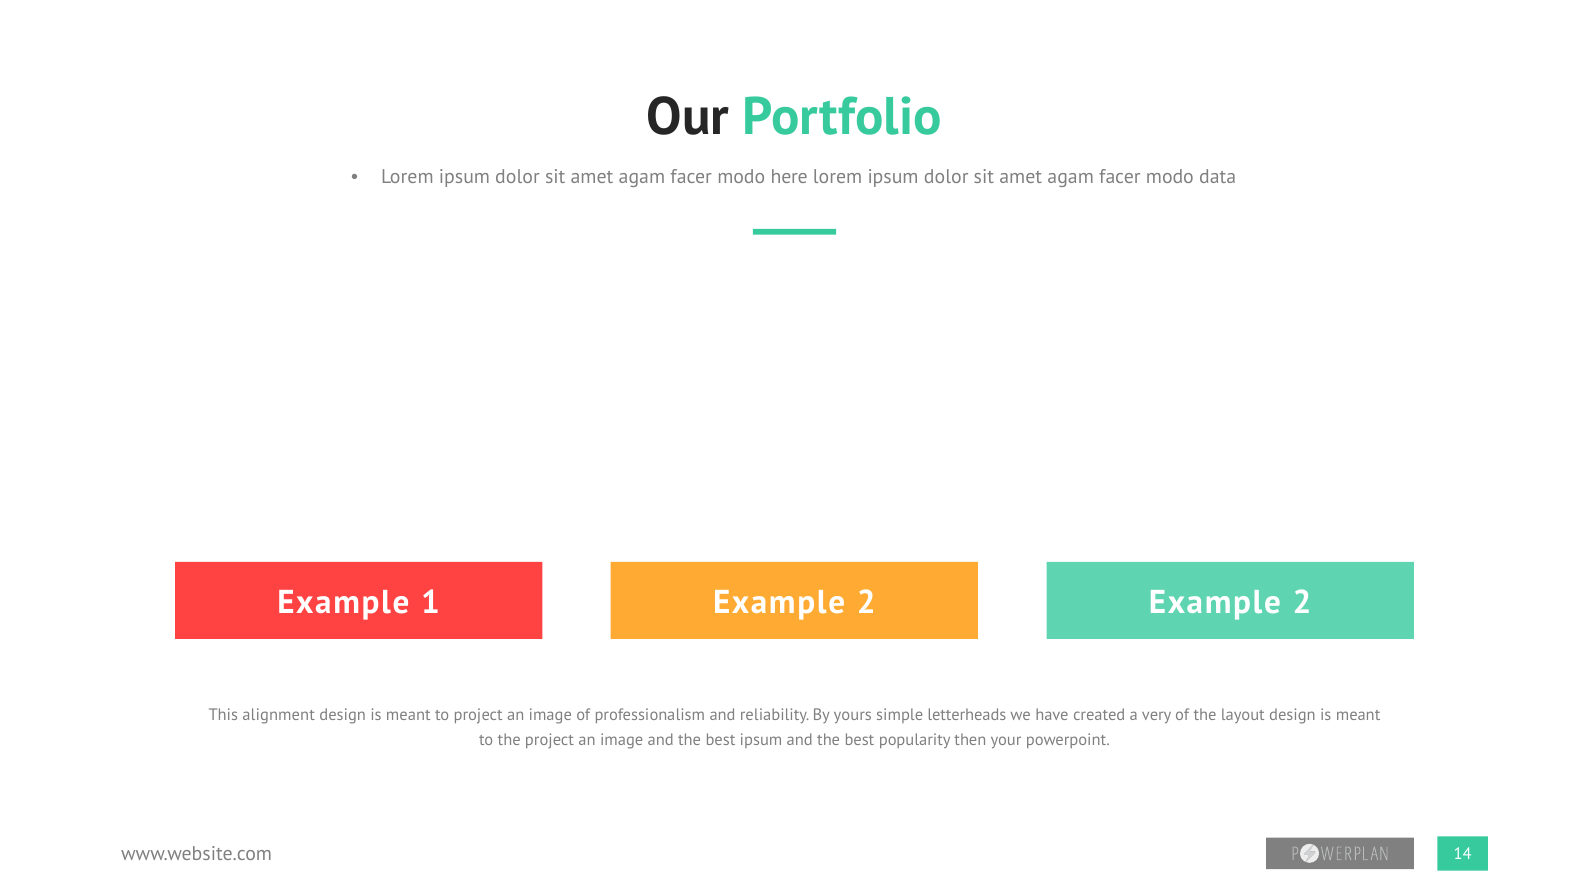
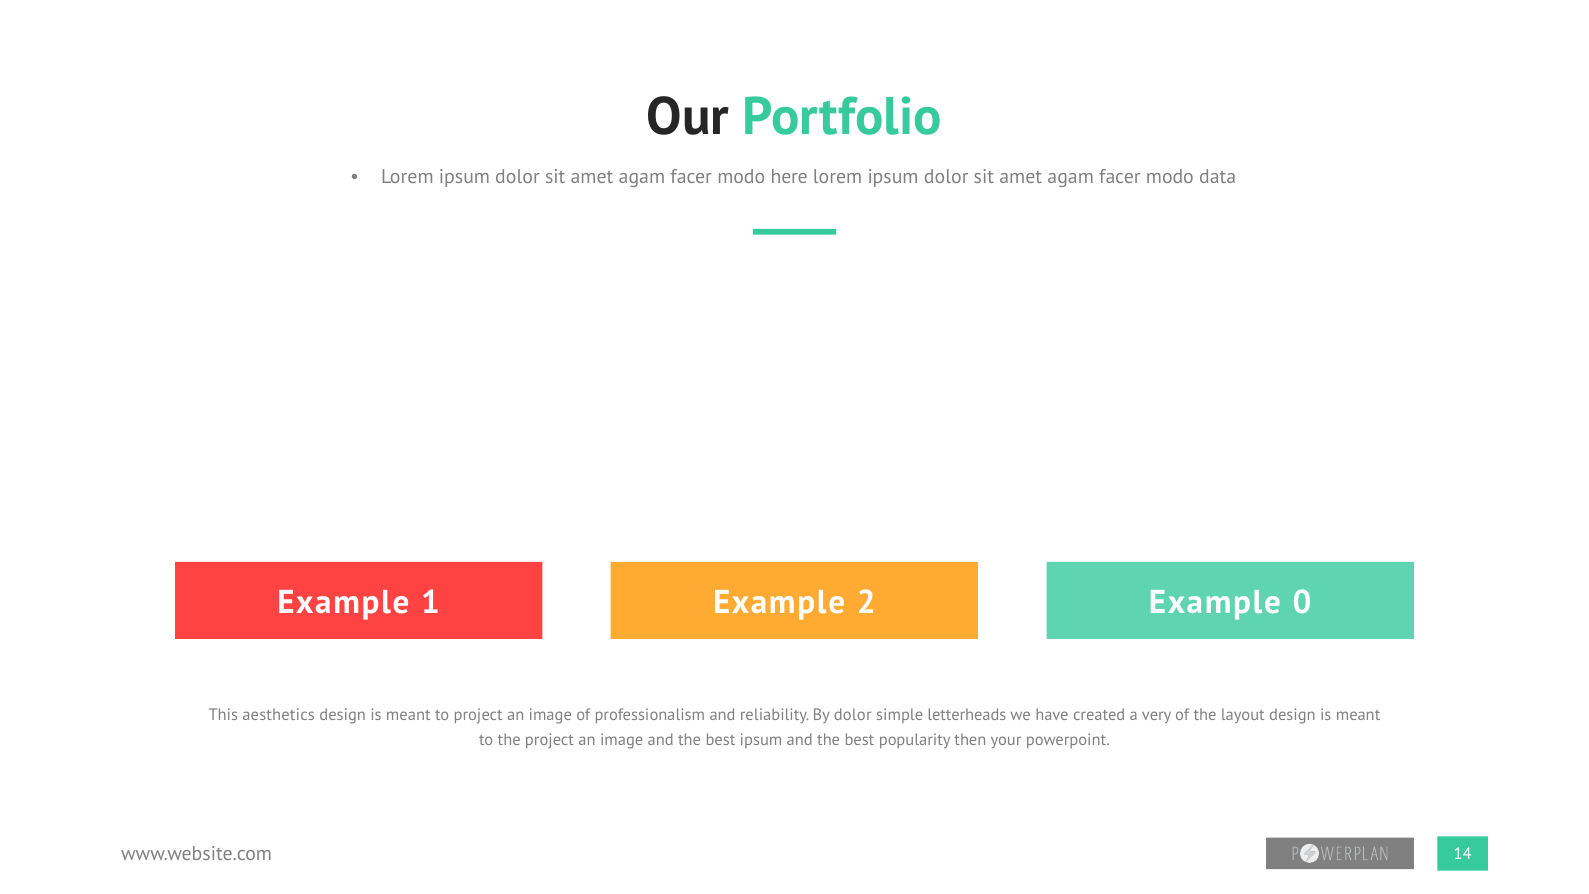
2 Example 2: 2 -> 0 (1302, 602)
alignment: alignment -> aesthetics (279, 715)
By yours: yours -> dolor (853, 715)
